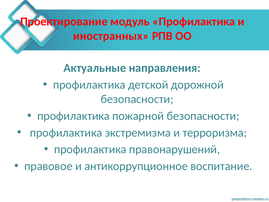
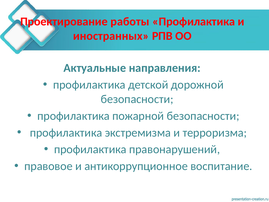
модуль: модуль -> работы (130, 22)
